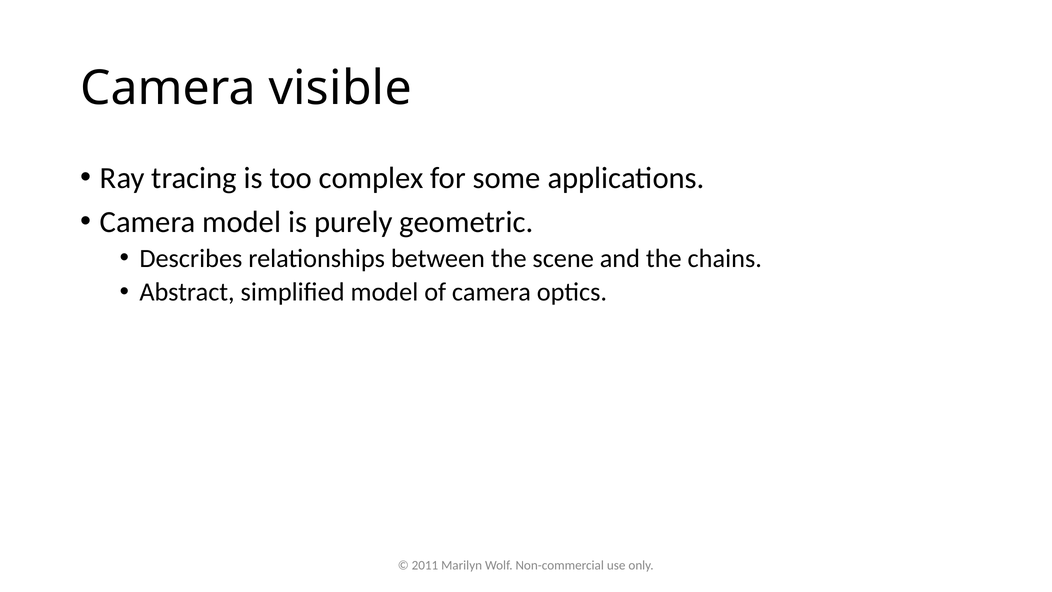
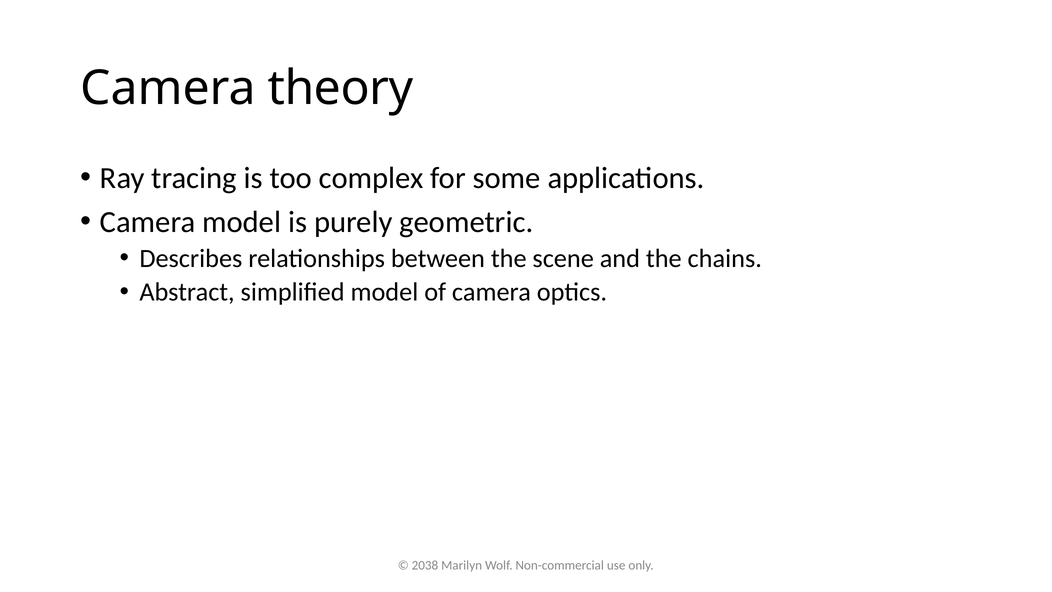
visible: visible -> theory (341, 88)
2011: 2011 -> 2038 (425, 565)
